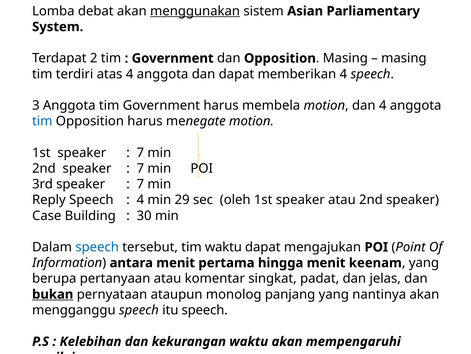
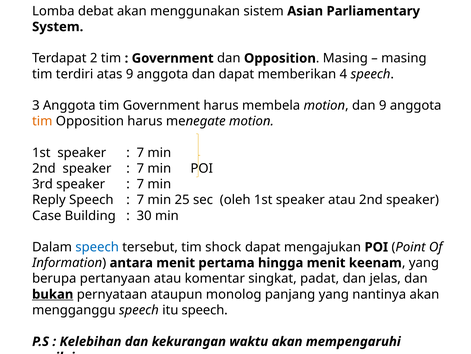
menggunakan underline: present -> none (195, 11)
atas 4: 4 -> 9 (130, 74)
dan 4: 4 -> 9 (383, 105)
tim colour: blue -> orange (42, 121)
4: 4 -> 7 (140, 200)
29: 29 -> 25 (182, 200)
tim waktu: waktu -> shock (223, 247)
